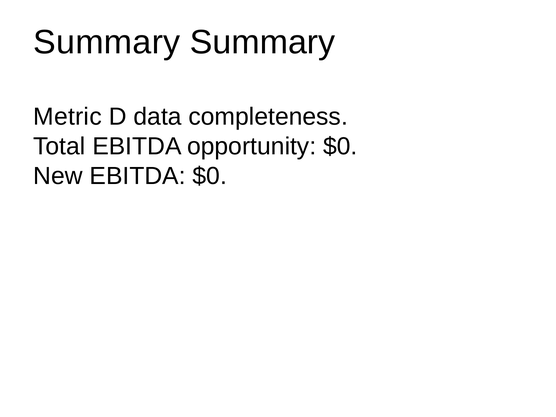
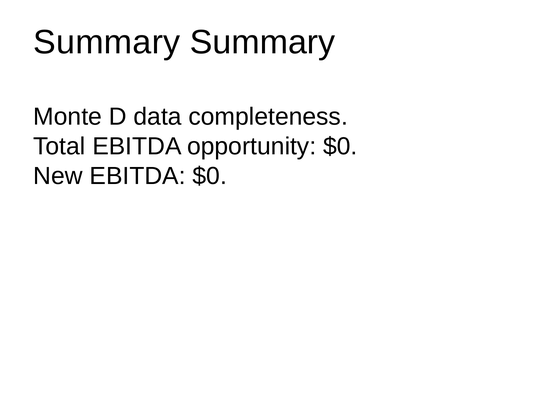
Metric: Metric -> Monte (68, 117)
